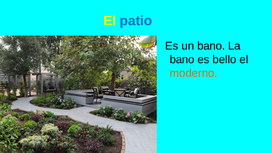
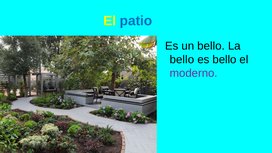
un bano: bano -> bello (211, 46)
bano: bano -> bello (182, 60)
moderno colour: orange -> purple (194, 73)
